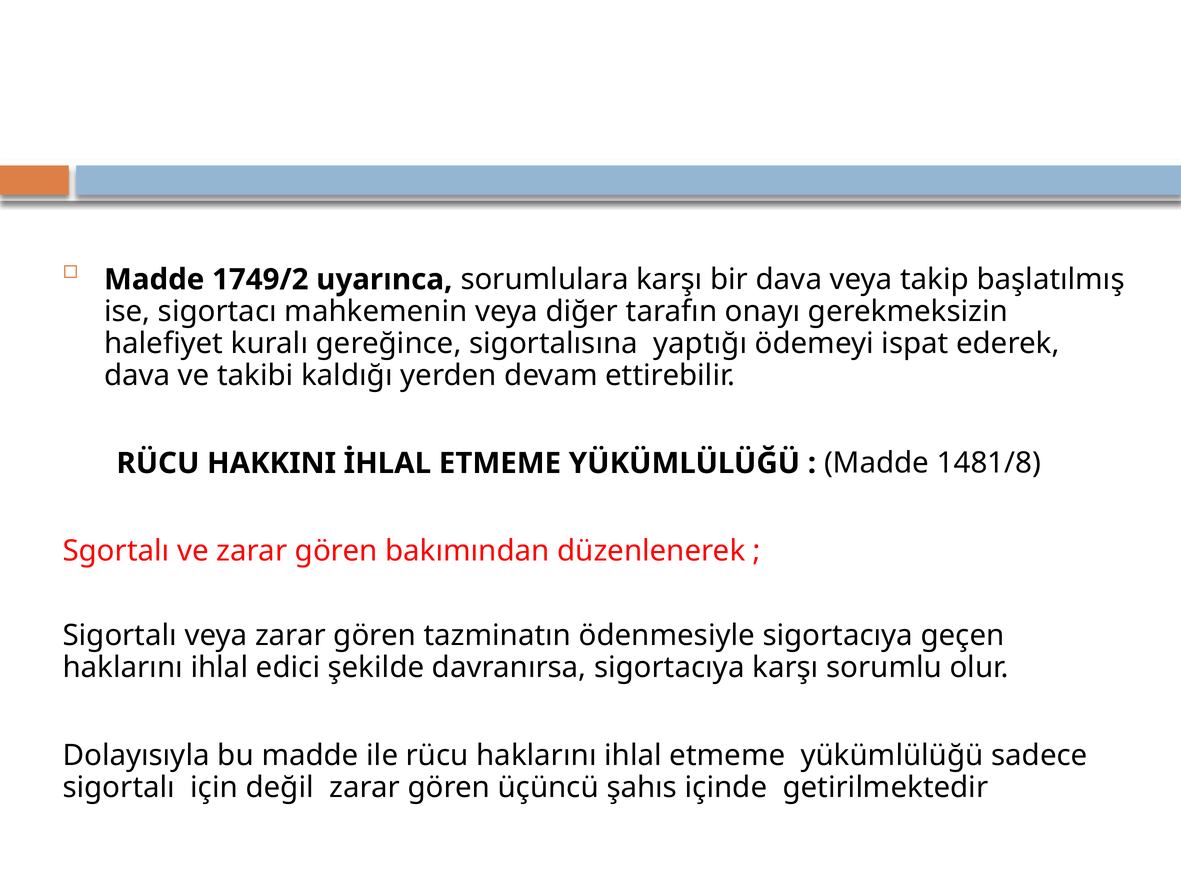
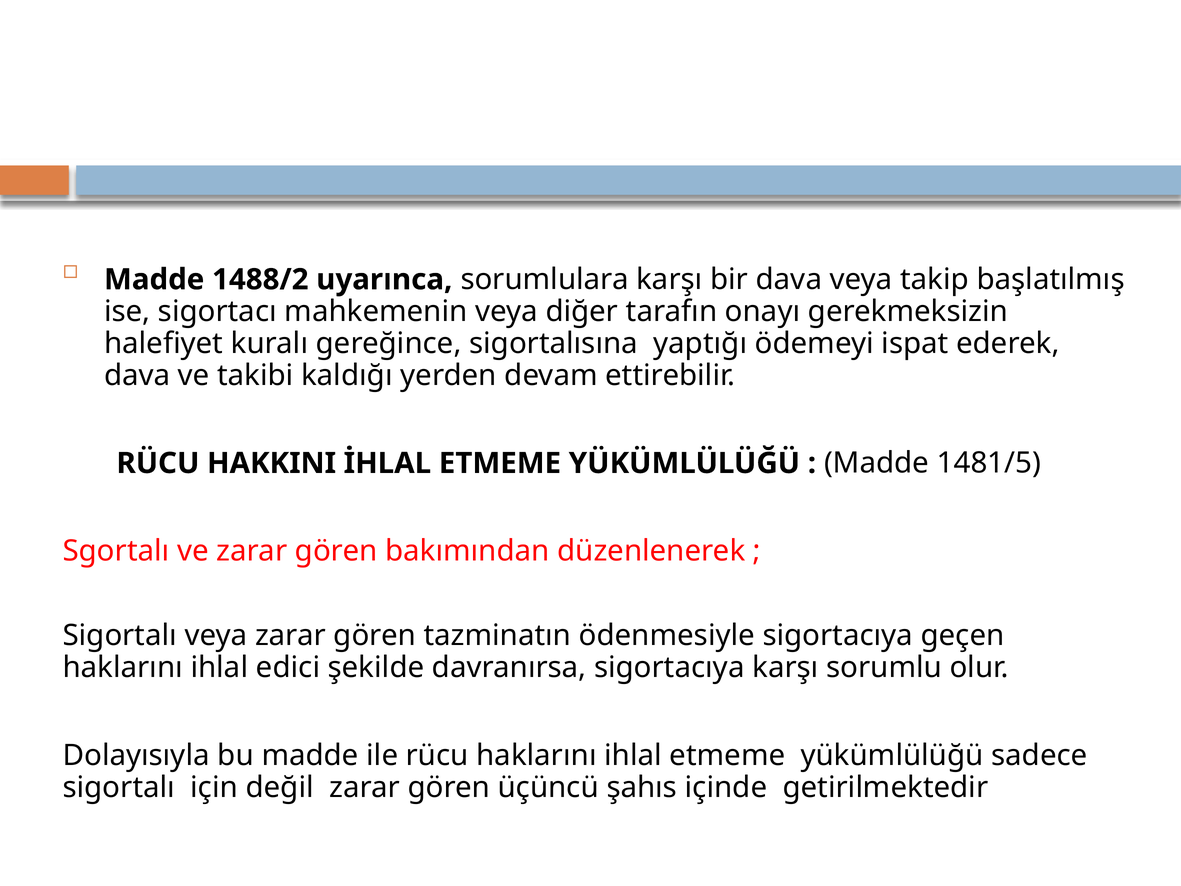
1749/2: 1749/2 -> 1488/2 (260, 279)
1481/8: 1481/8 -> 1481/5 (989, 463)
